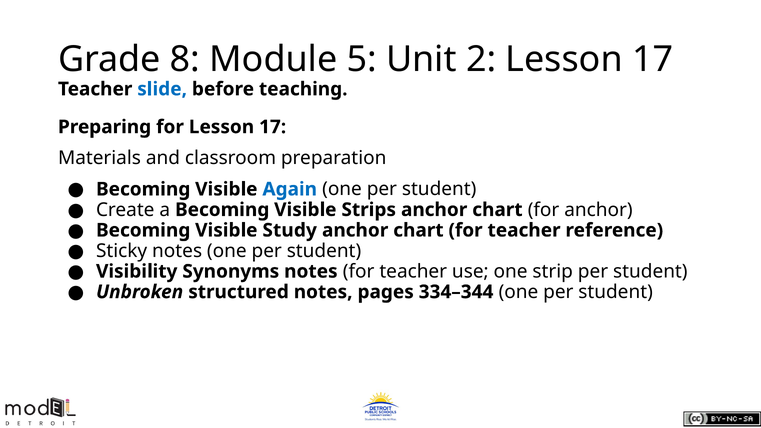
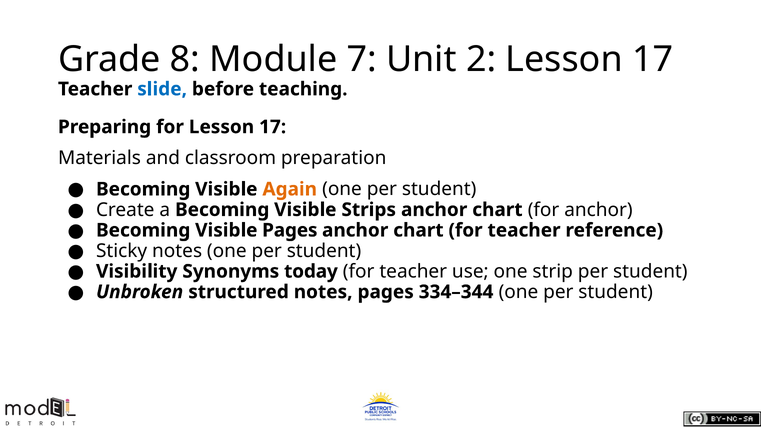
5: 5 -> 7 (362, 59)
Again colour: blue -> orange (290, 189)
Visible Study: Study -> Pages (290, 230)
Synonyms notes: notes -> today (311, 271)
